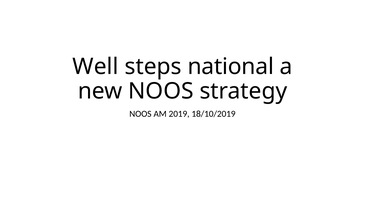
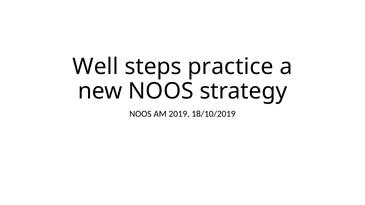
national: national -> practice (231, 67)
